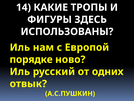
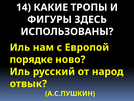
одних: одних -> народ (108, 71)
